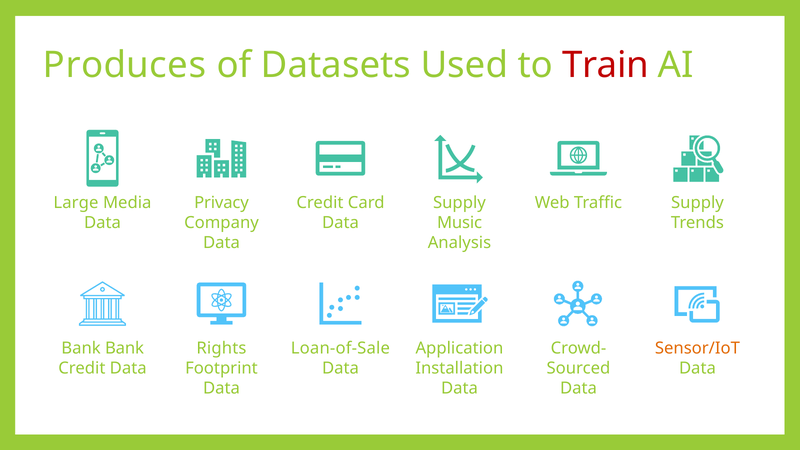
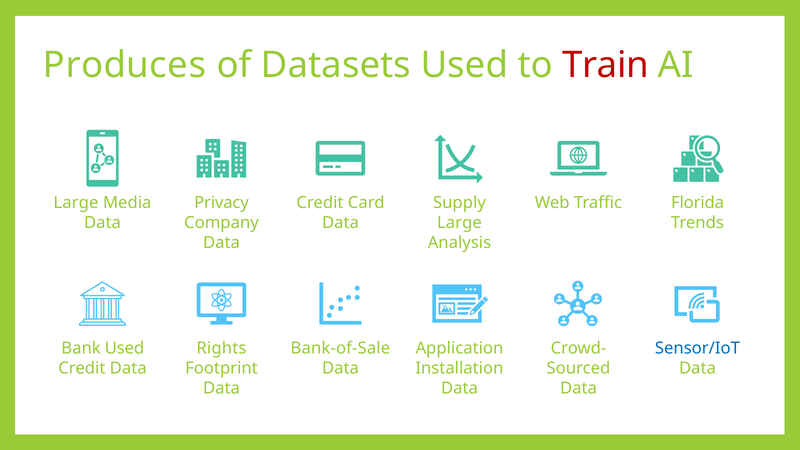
Traffic Supply: Supply -> Florida (698, 203)
Music: Music -> Large (459, 223)
Bank Bank: Bank -> Used (124, 348)
Loan-of-Sale: Loan-of-Sale -> Bank-of-Sale (340, 348)
Sensor/IoT colour: orange -> blue (697, 348)
